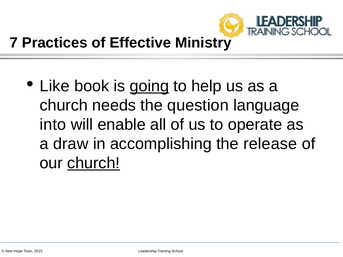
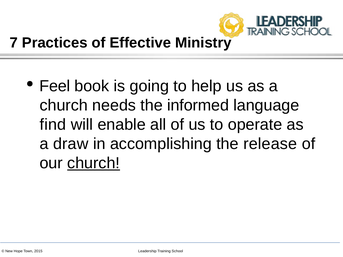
Like: Like -> Feel (55, 86)
going underline: present -> none (149, 86)
question: question -> informed (198, 105)
into: into -> find (53, 125)
